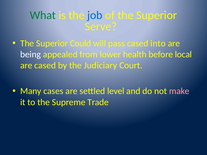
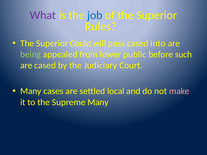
What colour: green -> purple (43, 15)
Serve: Serve -> Rules (101, 27)
being colour: white -> light green (31, 54)
health: health -> public (135, 54)
local: local -> such (183, 54)
level: level -> local (116, 91)
Supreme Trade: Trade -> Many (98, 102)
